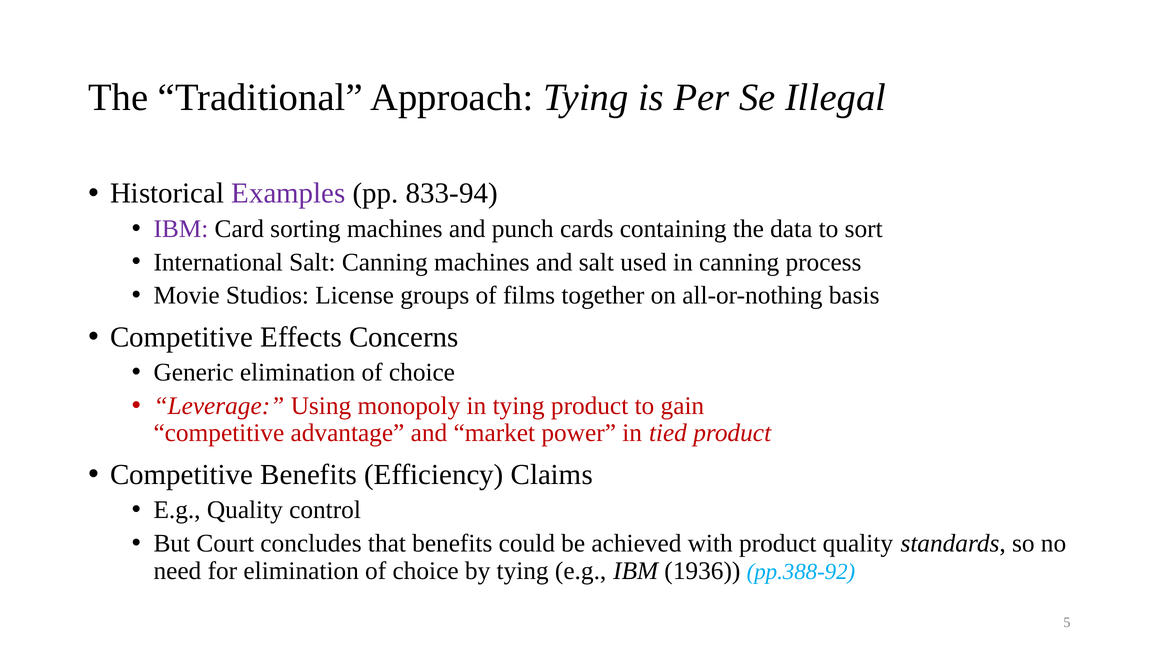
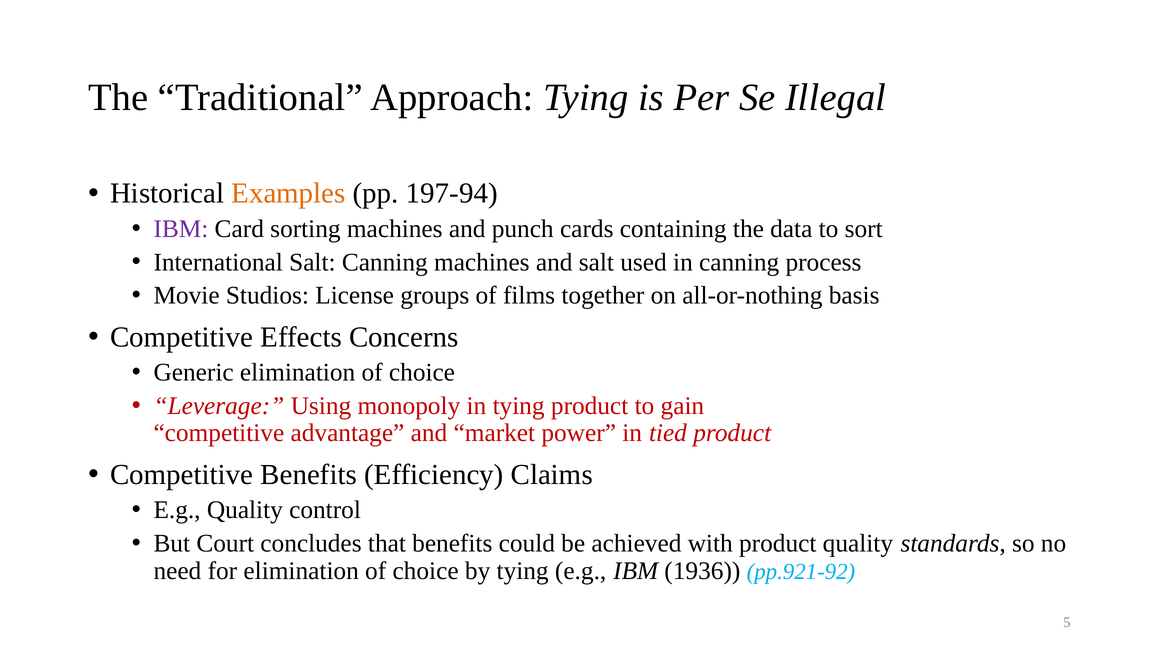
Examples colour: purple -> orange (288, 193)
833-94: 833-94 -> 197-94 (452, 193)
pp.388-92: pp.388-92 -> pp.921-92 (801, 571)
